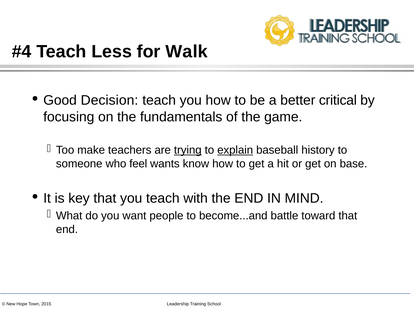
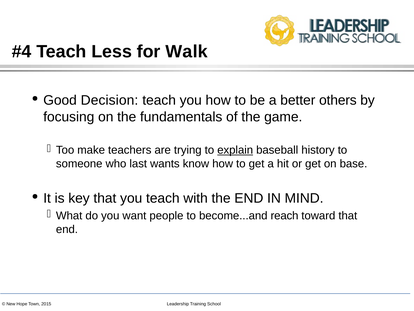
critical: critical -> others (338, 100)
trying underline: present -> none (188, 150)
feel: feel -> last (138, 164)
battle: battle -> reach (285, 215)
